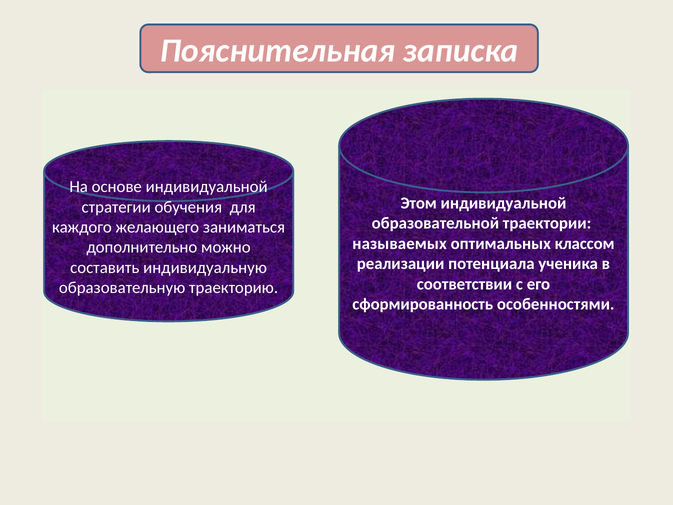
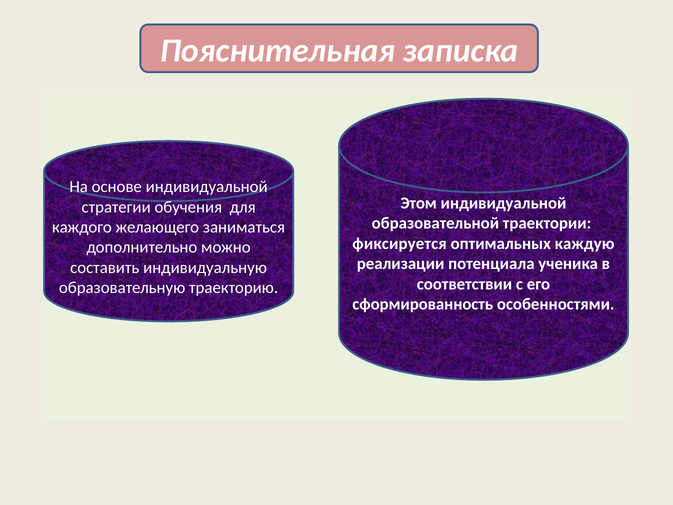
называемых: называемых -> фиксируется (400, 243)
классом: классом -> каждую (585, 243)
